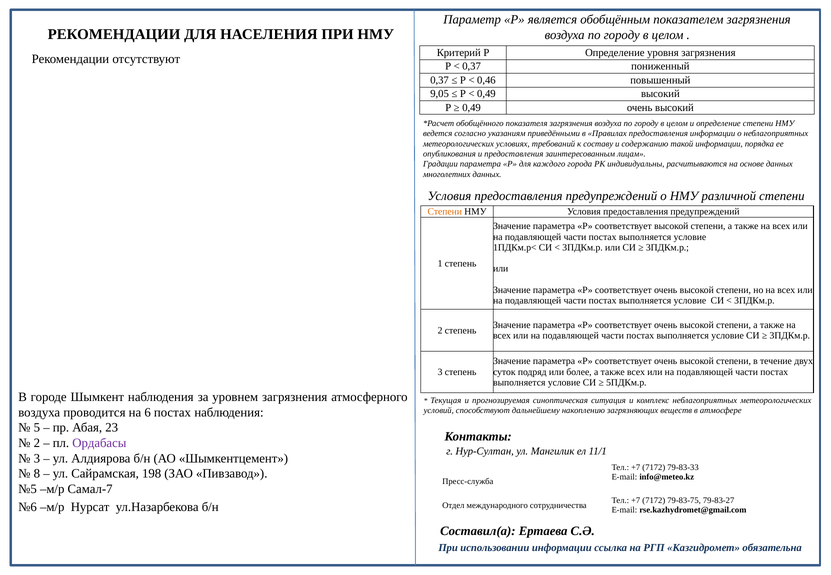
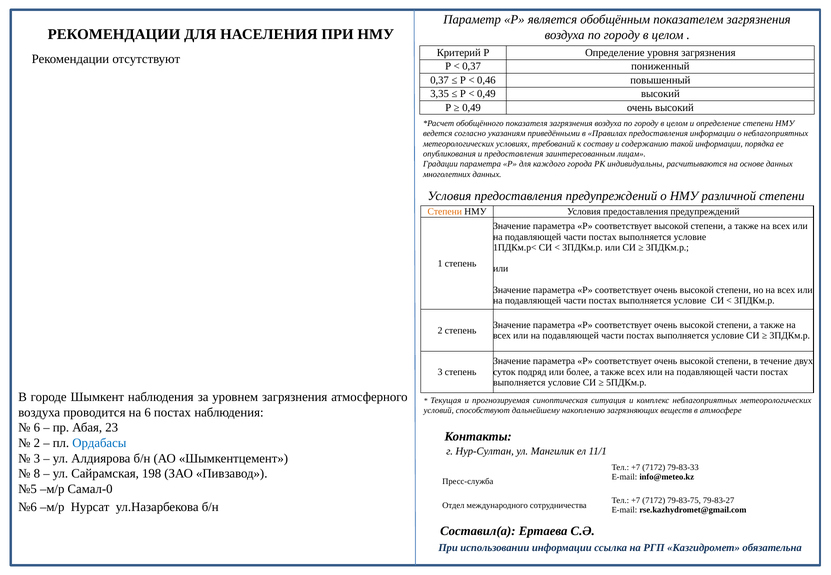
9,05: 9,05 -> 3,35 (440, 94)
5: 5 -> 6 (37, 428)
Ордабасы colour: purple -> blue (99, 443)
Самал-7: Самал-7 -> Самал-0 (90, 489)
